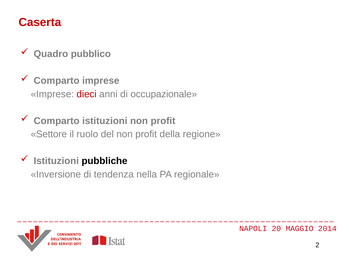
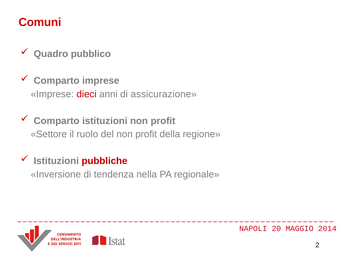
Caserta: Caserta -> Comuni (40, 22)
occupazionale: occupazionale -> assicurazione (164, 94)
pubbliche colour: black -> red (105, 161)
